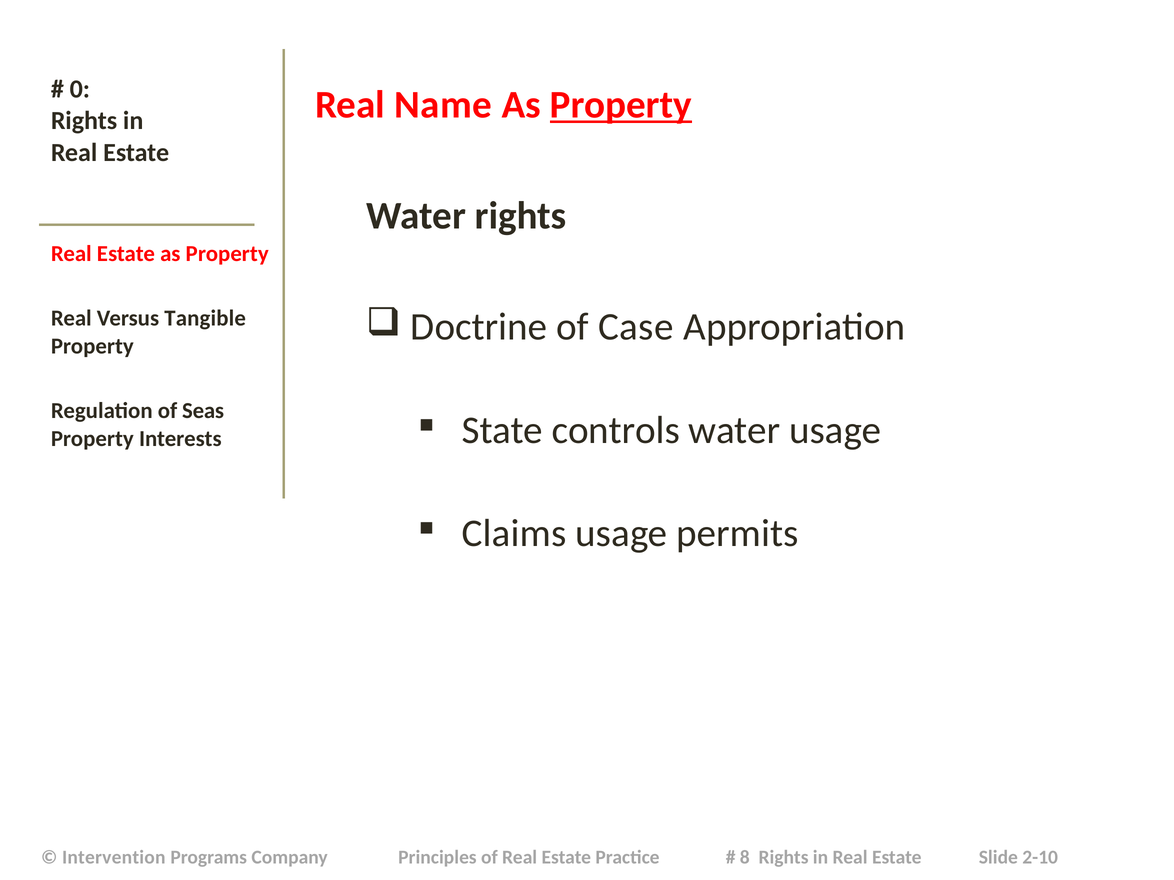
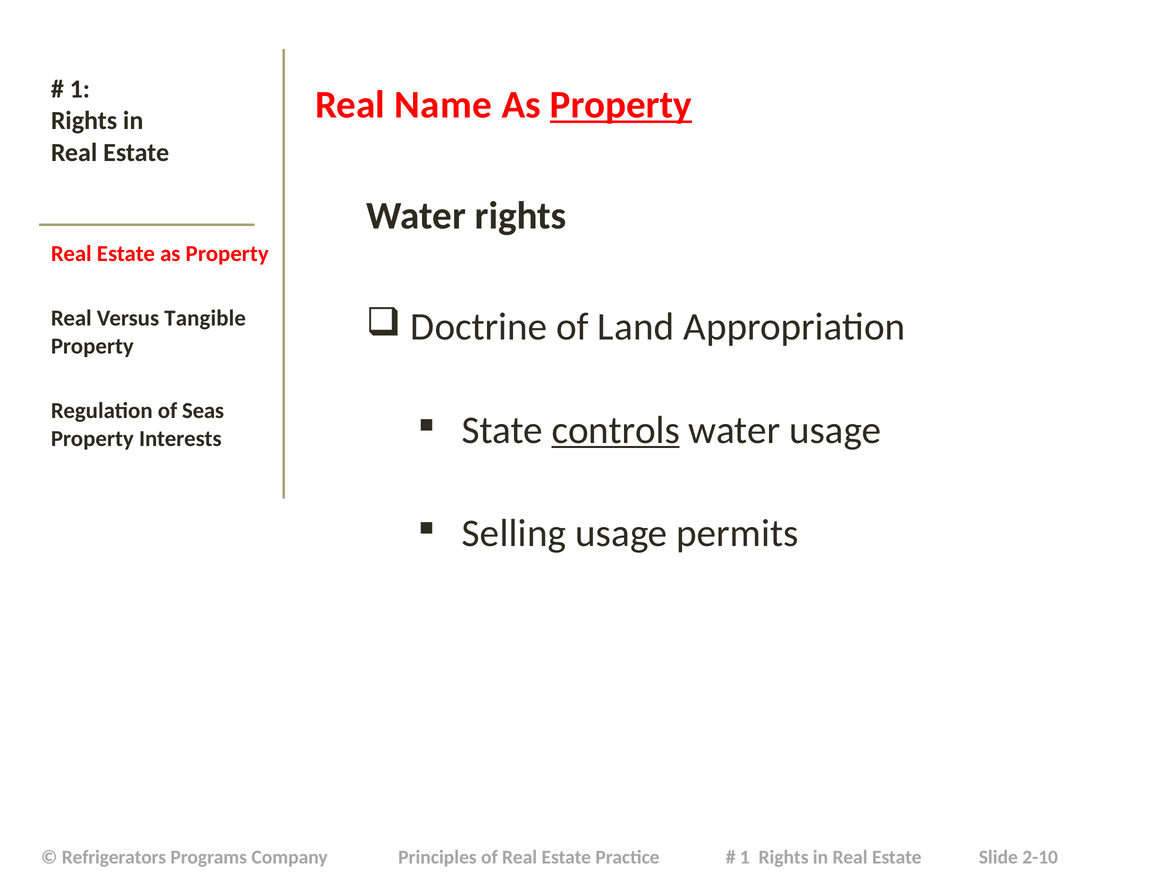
0: 0 -> 1 (80, 89)
Case: Case -> Land (636, 327)
controls underline: none -> present (616, 430)
Claims: Claims -> Selling (514, 534)
Intervention: Intervention -> Refrigerators (114, 858)
8: 8 -> 1 (745, 858)
